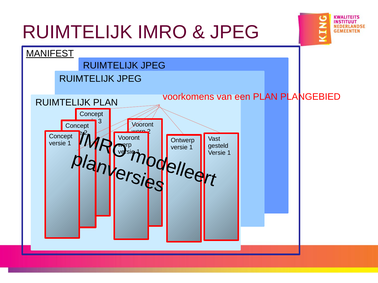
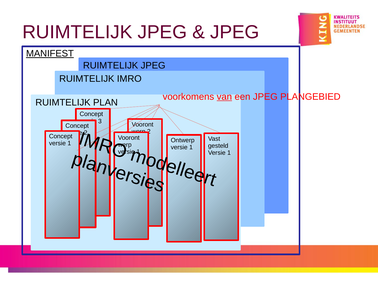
IMRO: IMRO -> JPEG (162, 32)
JPEG: JPEG -> IMRO (129, 79)
van underline: none -> present (224, 97)
een PLAN: PLAN -> JPEG (265, 97)
